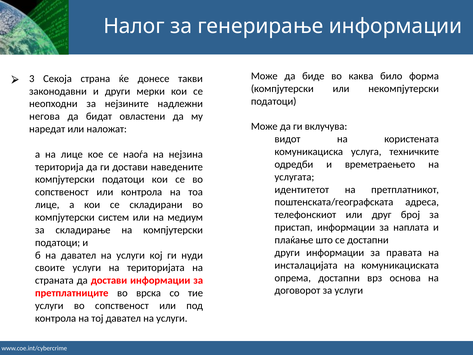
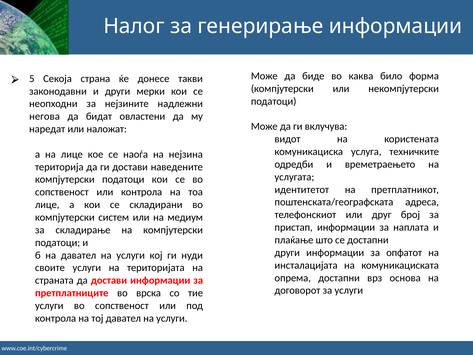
3: 3 -> 5 (32, 79)
правата: правата -> опфатот (404, 252)
